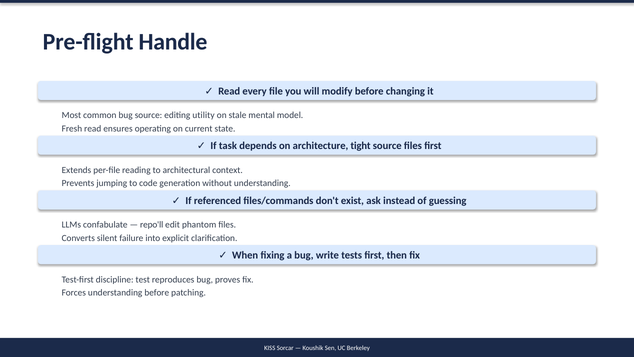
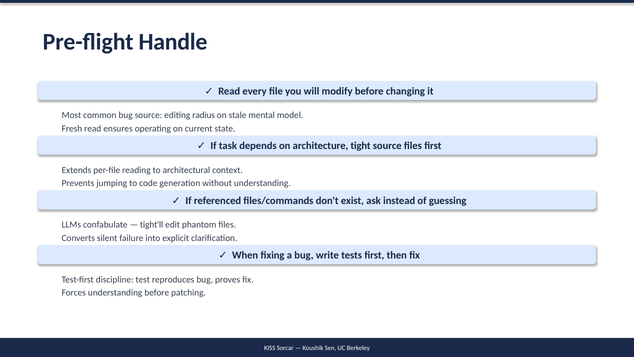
utility: utility -> radius (204, 115)
repo'll: repo'll -> tight'll (152, 225)
